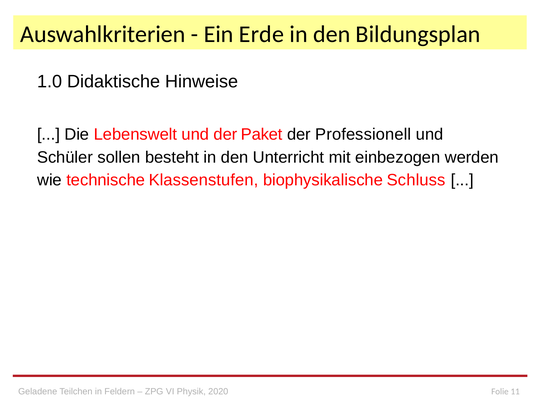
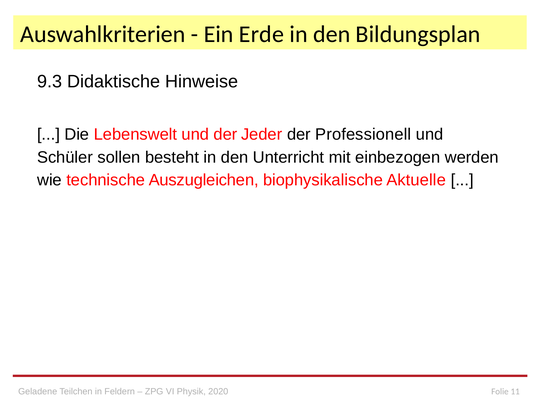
1.0: 1.0 -> 9.3 (50, 82)
Paket: Paket -> Jeder (262, 135)
Klassenstufen: Klassenstufen -> Auszugleichen (204, 180)
Schluss: Schluss -> Aktuelle (416, 180)
